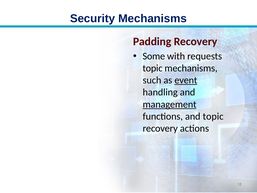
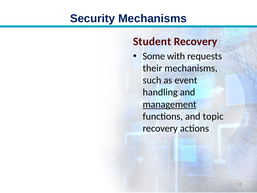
Padding: Padding -> Student (152, 41)
topic: topic -> their (152, 68)
event underline: present -> none (186, 80)
